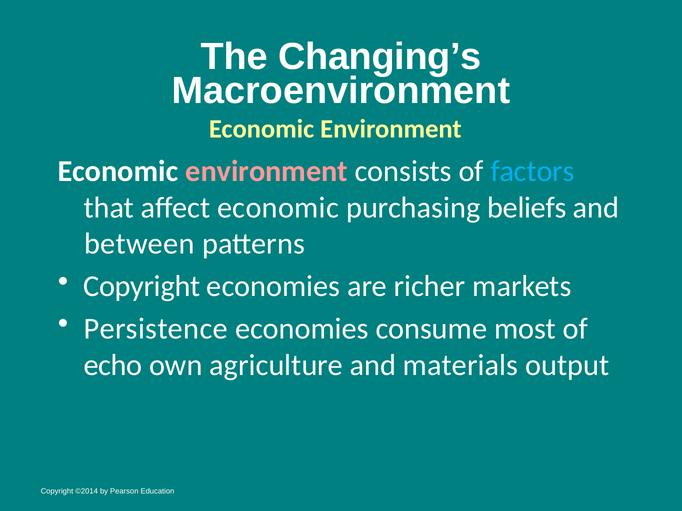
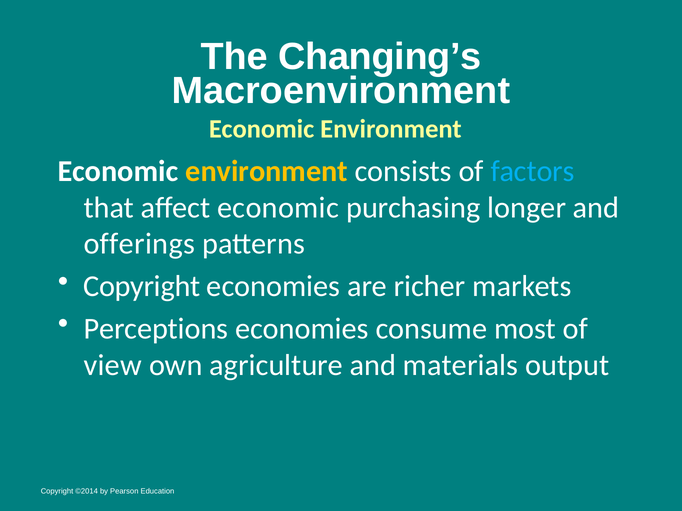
environment colour: pink -> yellow (267, 171)
beliefs: beliefs -> longer (527, 208)
between: between -> offerings (139, 244)
Persistence: Persistence -> Perceptions (156, 329)
echo: echo -> view (113, 366)
